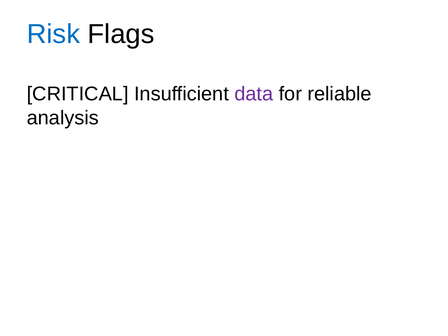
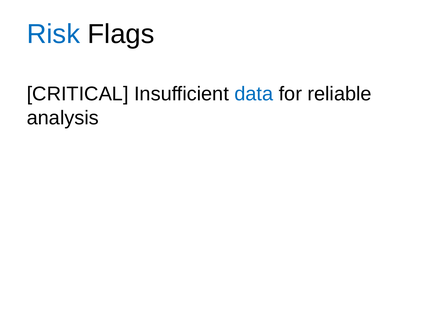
data colour: purple -> blue (254, 94)
